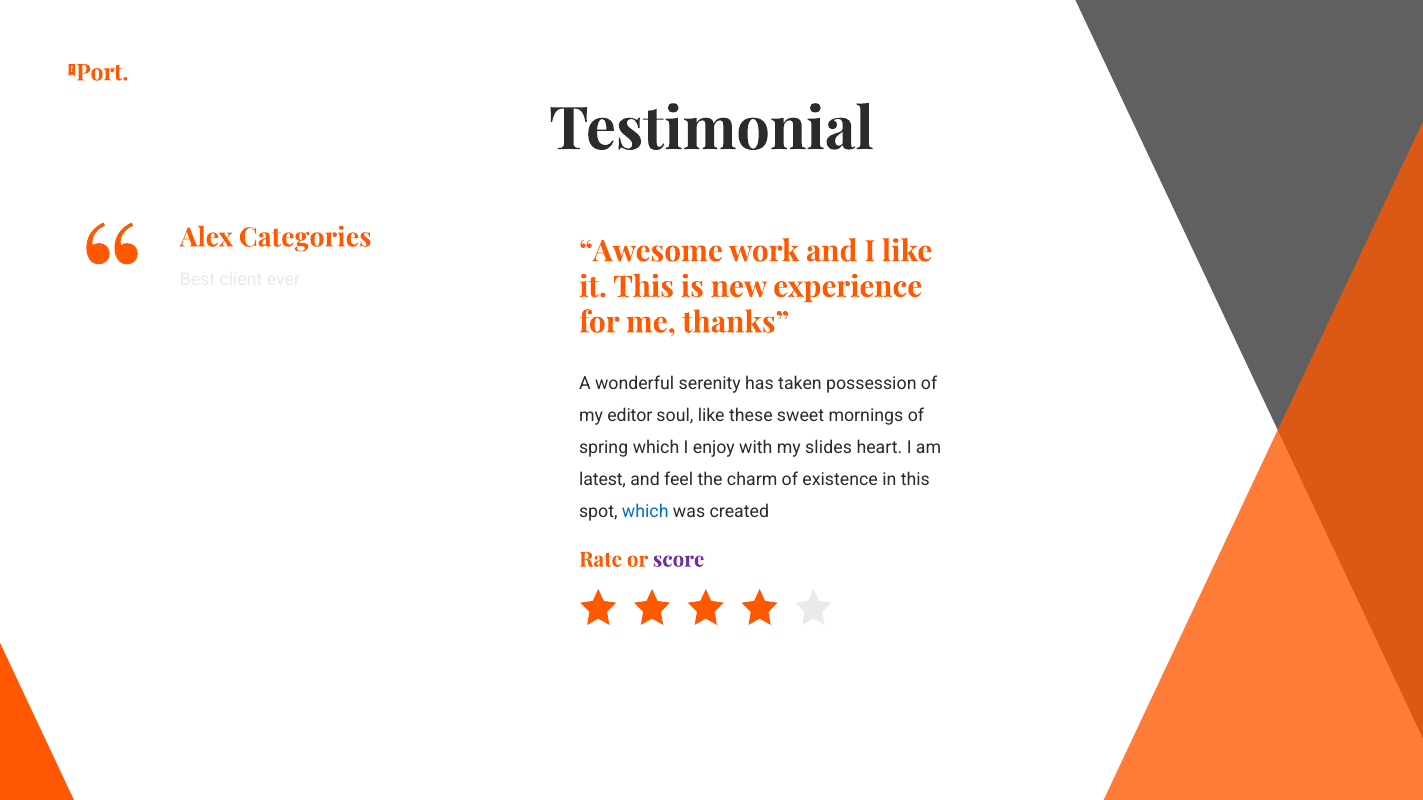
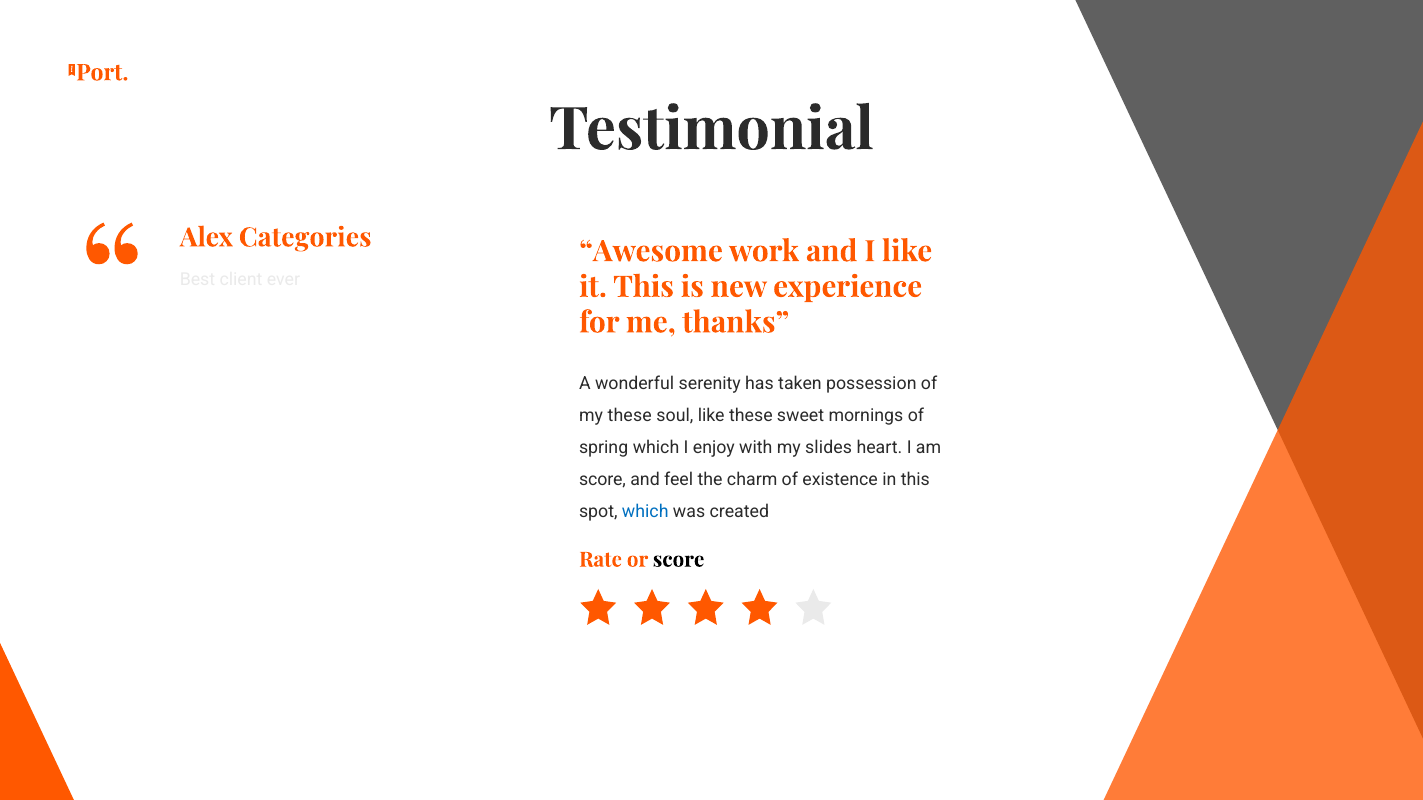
my editor: editor -> these (630, 415)
latest: latest -> score (603, 480)
score colour: purple -> black (679, 560)
